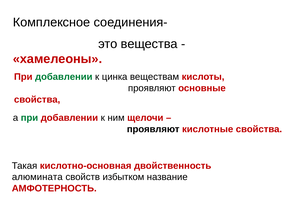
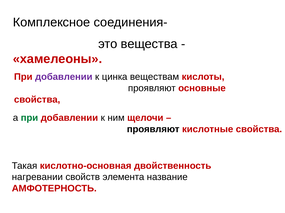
добавлении colour: green -> purple (64, 77)
алюмината: алюмината -> нагревании (37, 178)
избытком: избытком -> элемента (123, 178)
